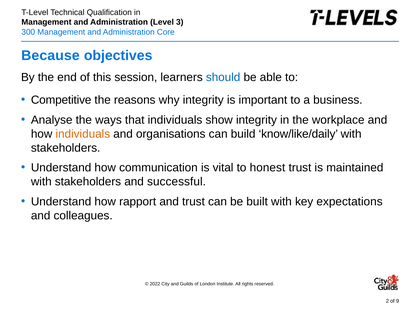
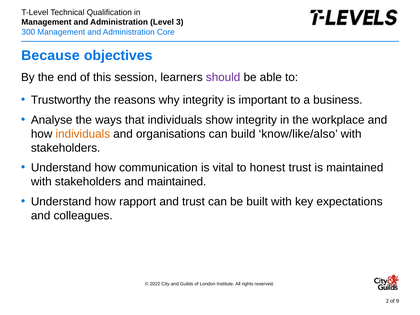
should colour: blue -> purple (223, 77)
Competitive: Competitive -> Trustworthy (61, 100)
know/like/daily: know/like/daily -> know/like/also (298, 134)
and successful: successful -> maintained (177, 182)
